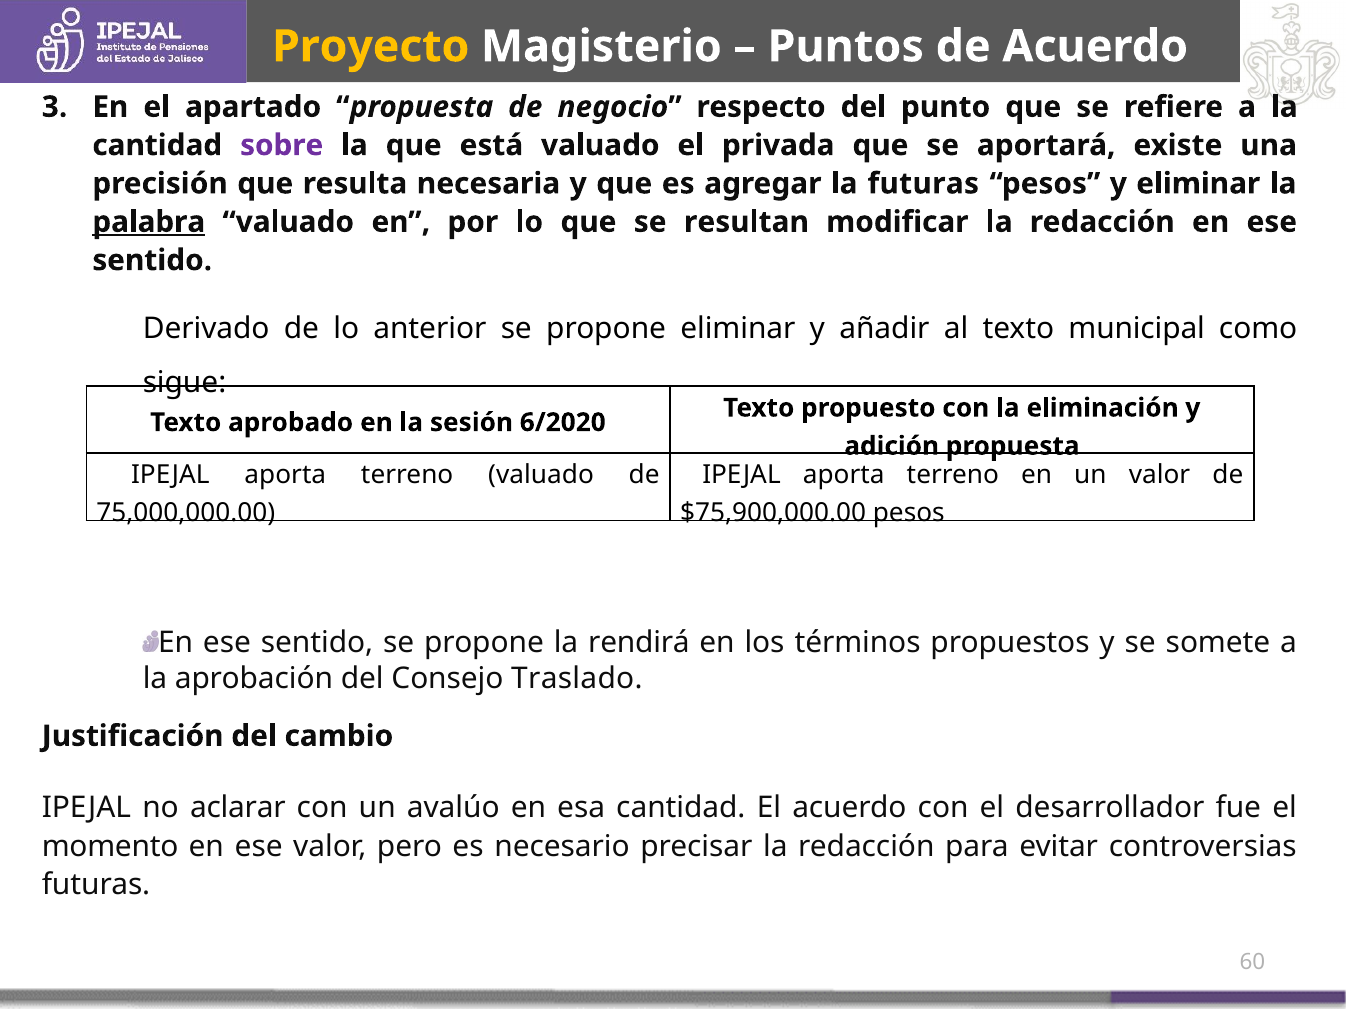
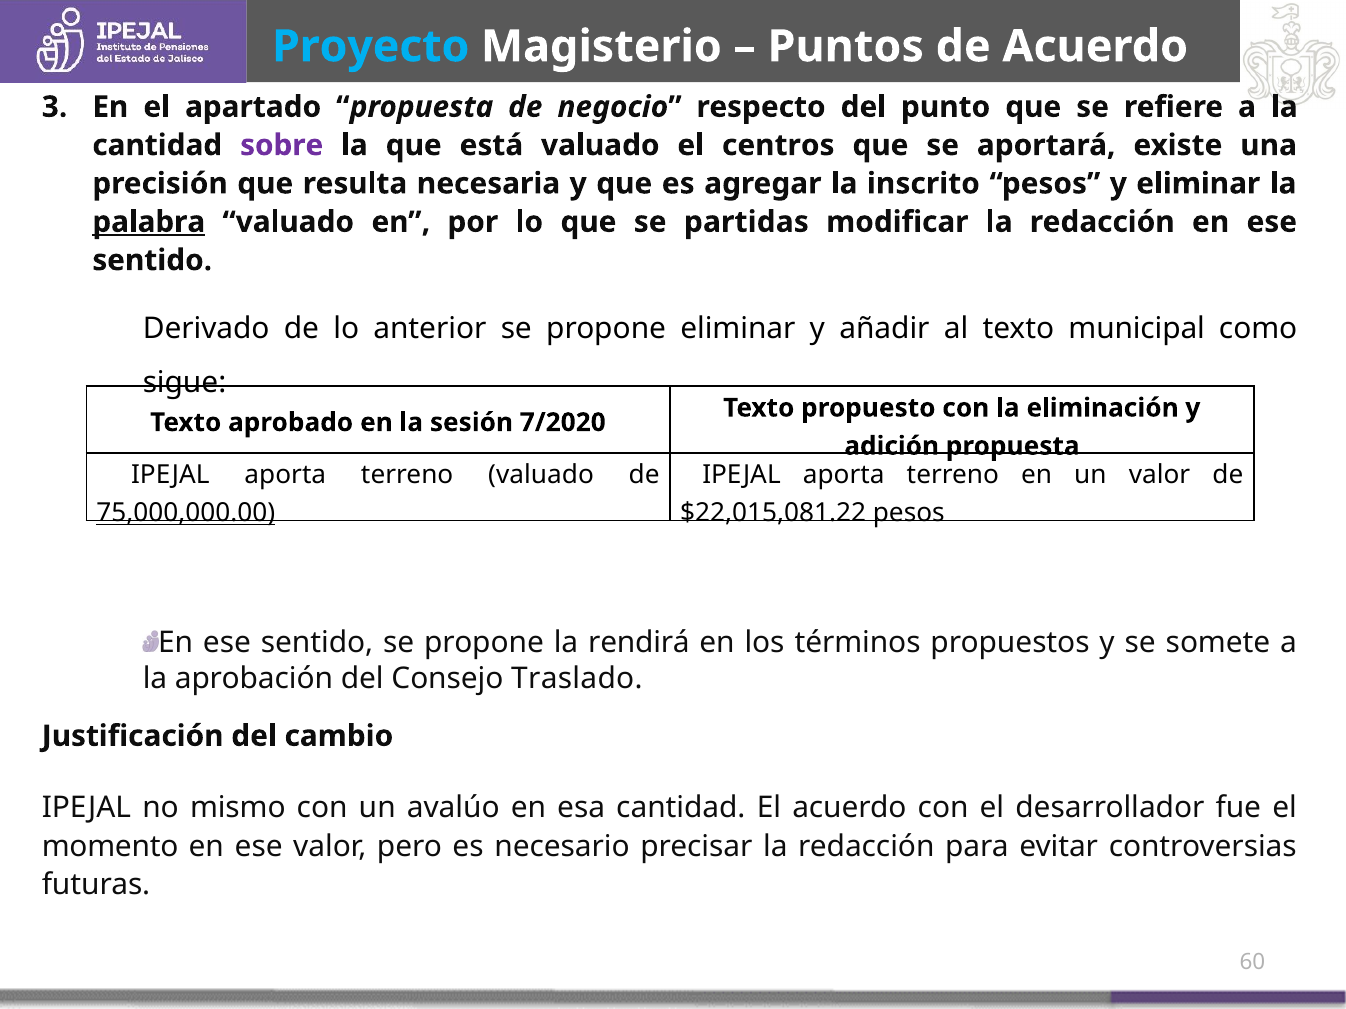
Proyecto colour: yellow -> light blue (371, 47)
privada: privada -> centros (778, 145)
la futuras: futuras -> inscrito (923, 184)
resultan: resultan -> partidas (746, 222)
6/2020: 6/2020 -> 7/2020 (563, 423)
75,000,000.00 underline: none -> present (186, 513)
$75,900,000.00: $75,900,000.00 -> $22,015,081.22 (773, 513)
aclarar: aclarar -> mismo (238, 808)
